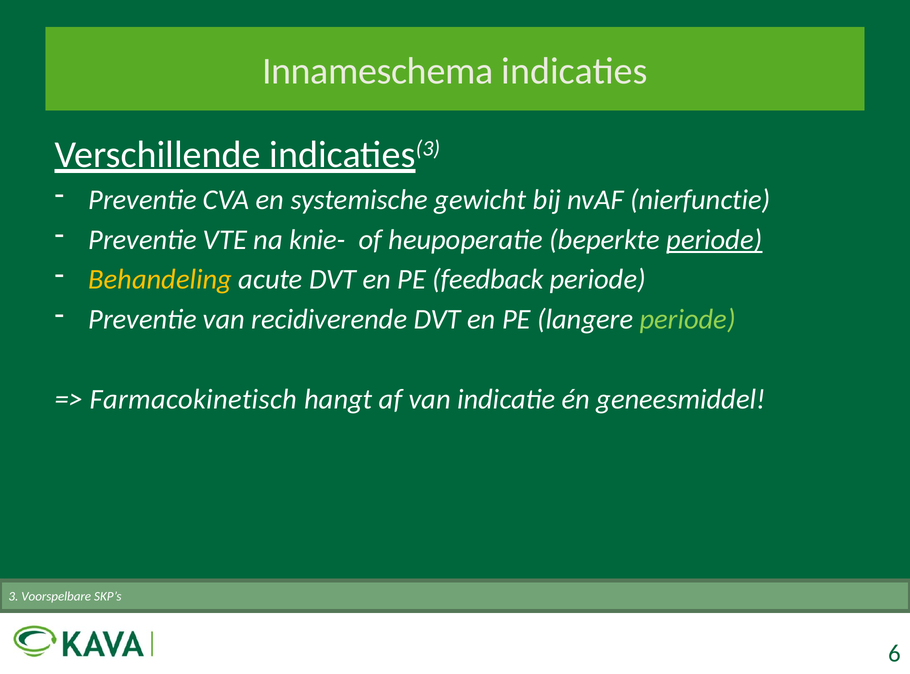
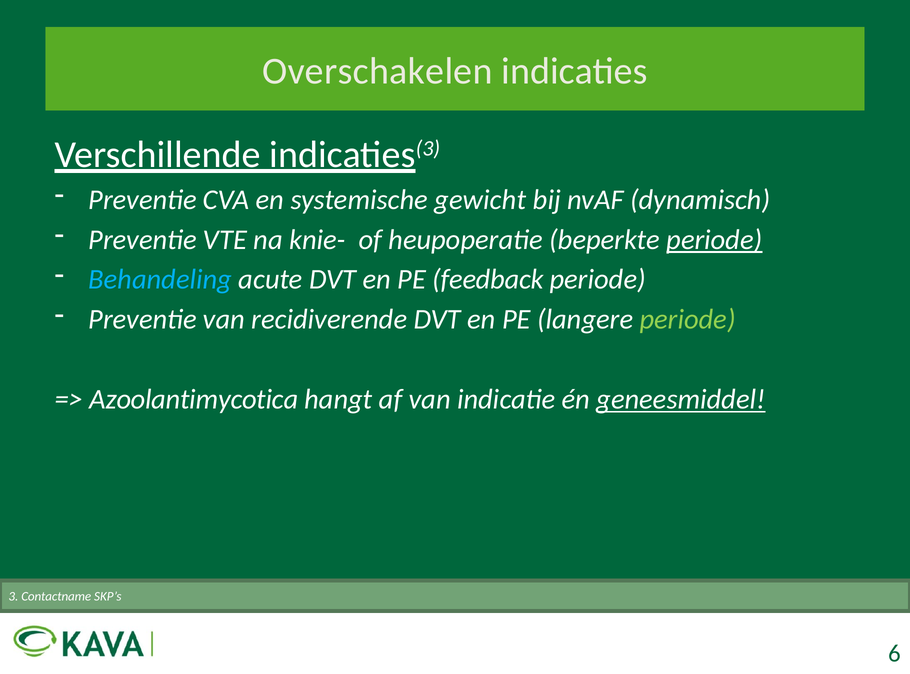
Innameschema: Innameschema -> Overschakelen (377, 71)
nierfunctie: nierfunctie -> dynamisch (700, 200)
Behandeling colour: yellow -> light blue (160, 280)
Farmacokinetisch: Farmacokinetisch -> Azoolantimycotica (194, 399)
geneesmiddel underline: none -> present (681, 399)
Voorspelbare: Voorspelbare -> Contactname (56, 597)
